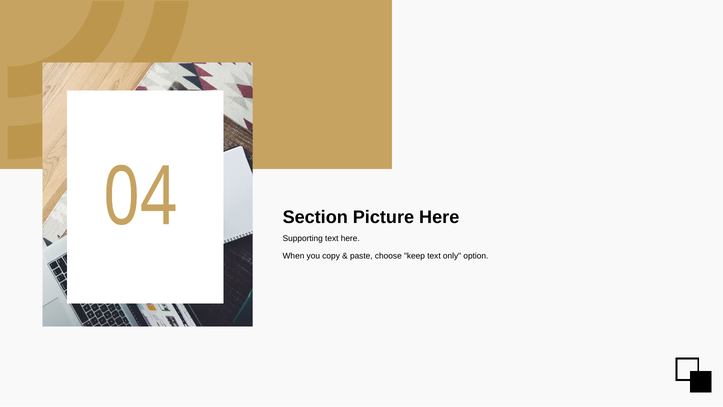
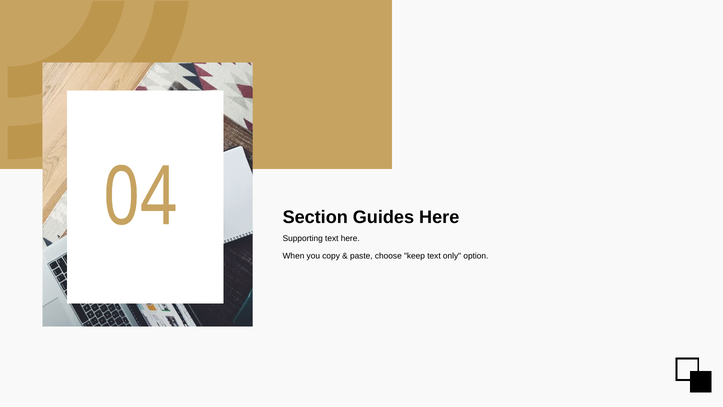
Picture: Picture -> Guides (383, 217)
